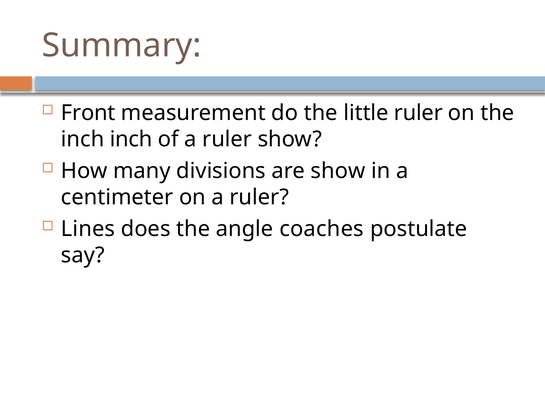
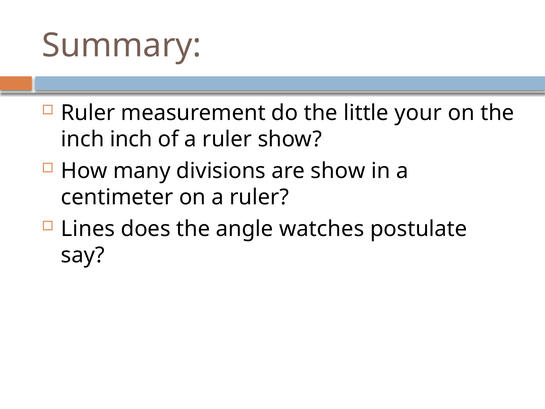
Front: Front -> Ruler (88, 113)
little ruler: ruler -> your (418, 113)
coaches: coaches -> watches (322, 229)
